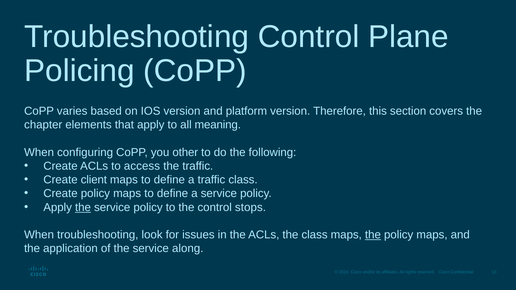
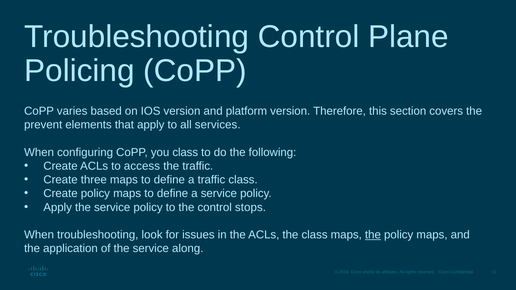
chapter: chapter -> prevent (43, 125)
meaning: meaning -> services (218, 125)
you other: other -> class (185, 152)
client: client -> three (94, 180)
the underline: present -> none (83, 207)
